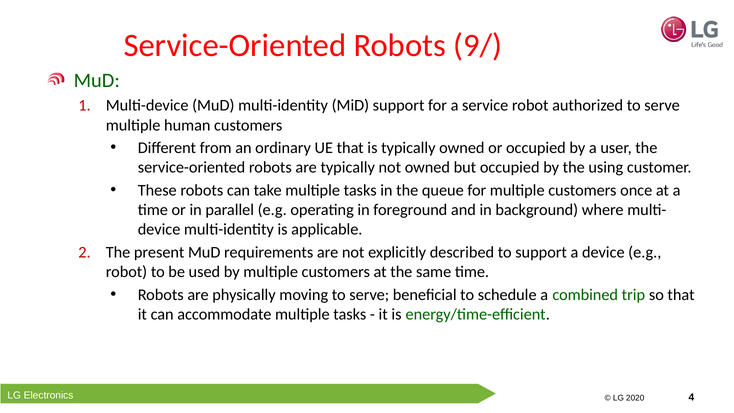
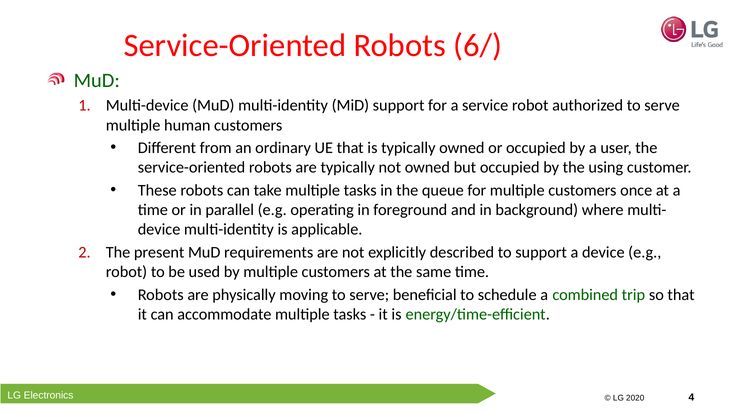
9/: 9/ -> 6/ (478, 46)
